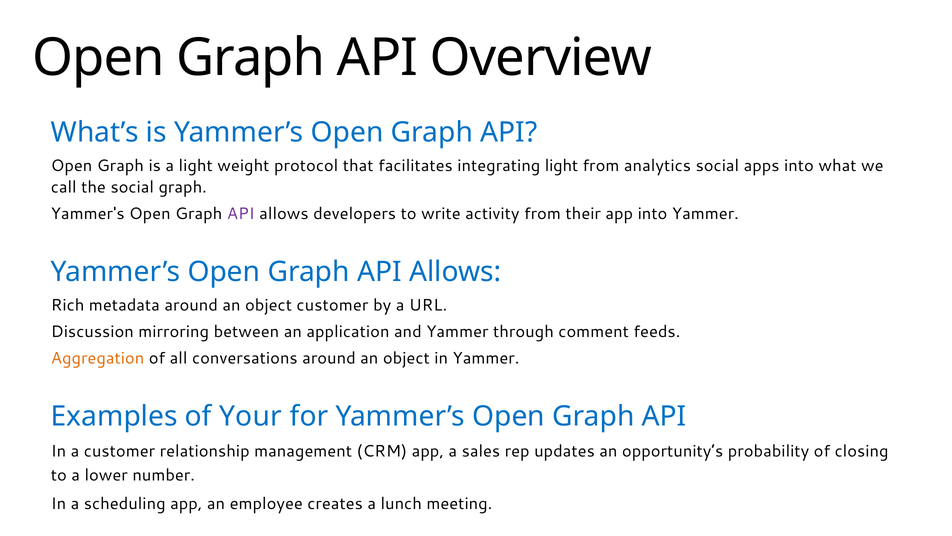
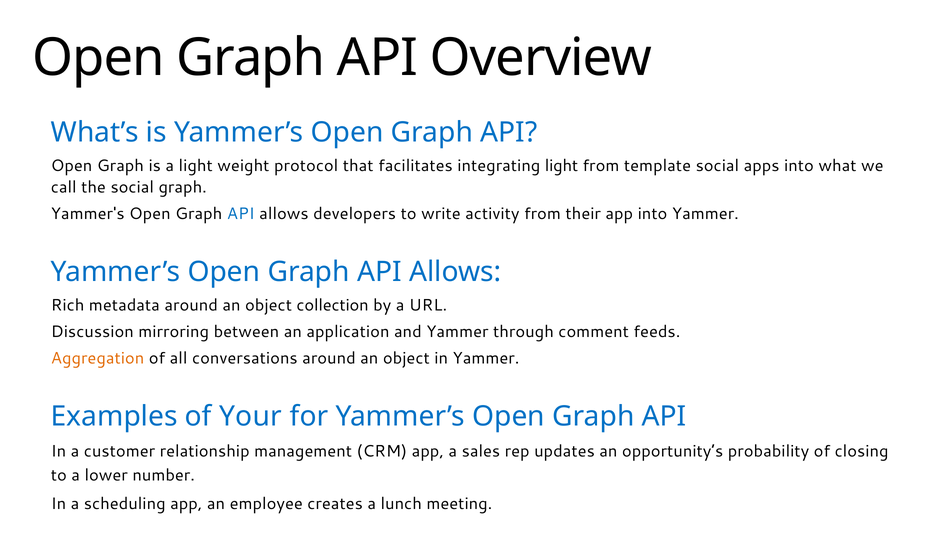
analytics: analytics -> template (657, 165)
API colour: purple -> blue (241, 214)
object customer: customer -> collection (333, 305)
